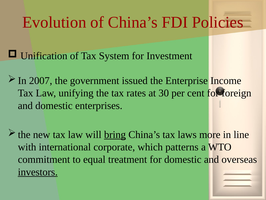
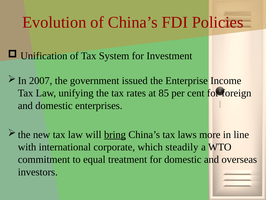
30: 30 -> 85 (164, 93)
patterns: patterns -> steadily (182, 147)
investors underline: present -> none (38, 172)
